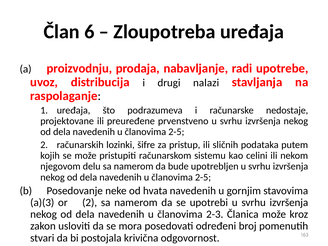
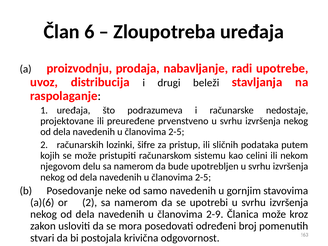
nalazi: nalazi -> beleži (206, 83)
hvata: hvata -> samo (155, 191)
a)(3: a)(3 -> a)(6 (42, 203)
2-3: 2-3 -> 2-9 (215, 214)
